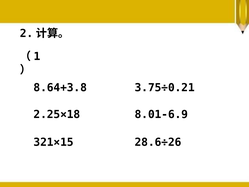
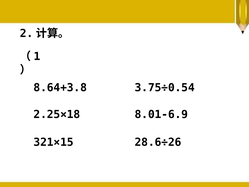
3.75÷0.21: 3.75÷0.21 -> 3.75÷0.54 (165, 88)
